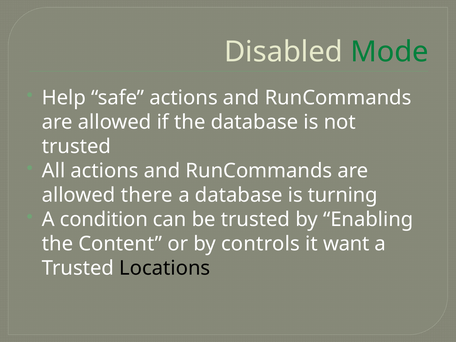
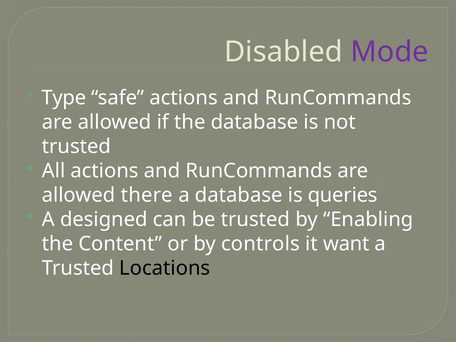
Mode colour: green -> purple (390, 52)
Help: Help -> Type (64, 98)
turning: turning -> queries (343, 195)
condition: condition -> designed (104, 220)
